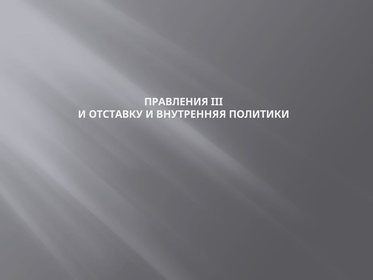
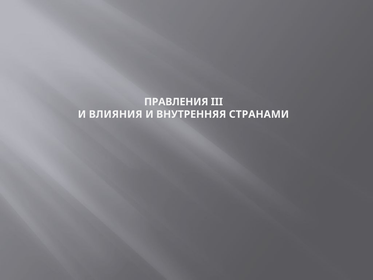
ОТСТАВКУ: ОТСТАВКУ -> ВЛИЯНИЯ (116, 114)
ПОЛИТИКИ: ПОЛИТИКИ -> СТРАНАМИ (259, 114)
